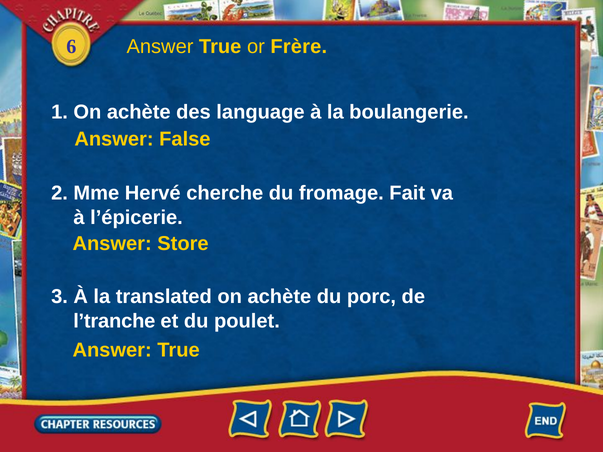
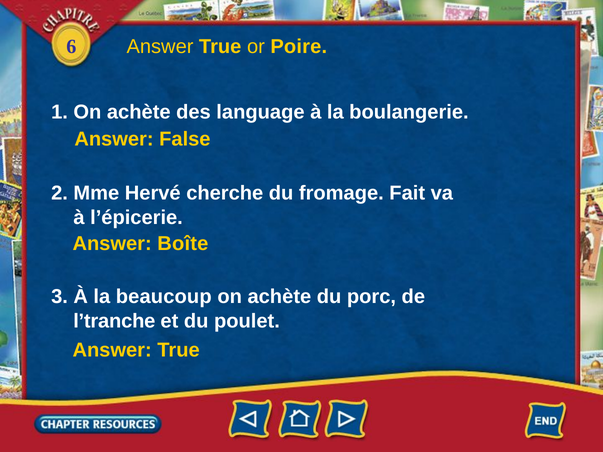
Frère: Frère -> Poire (299, 47)
Store: Store -> Boîte (183, 244)
translated: translated -> beaucoup (164, 297)
